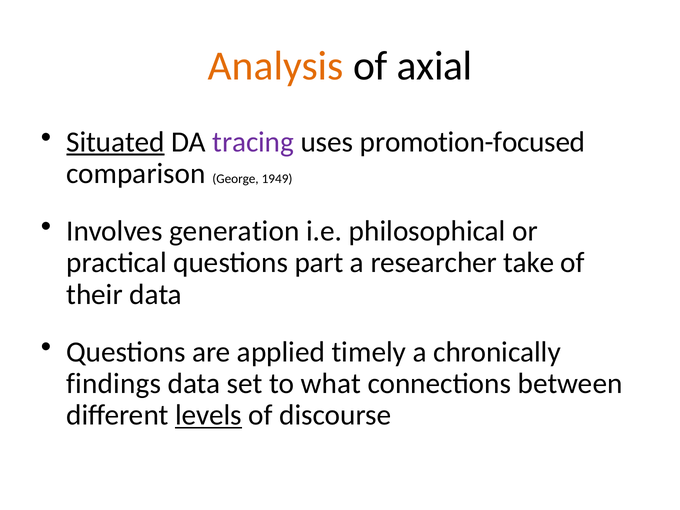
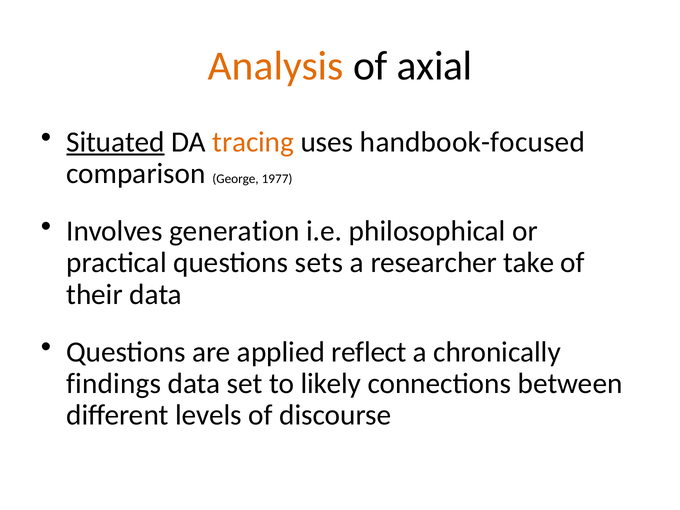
tracing colour: purple -> orange (253, 142)
promotion-focused: promotion-focused -> handbook-focused (472, 142)
1949: 1949 -> 1977 (277, 179)
part: part -> sets (319, 263)
timely: timely -> reflect (369, 352)
what: what -> likely (331, 384)
levels underline: present -> none (208, 415)
